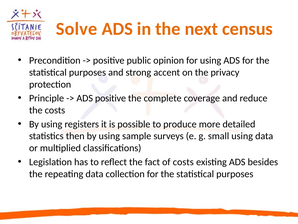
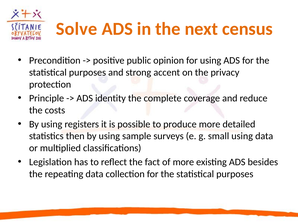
ADS positive: positive -> identity (110, 98)
of costs: costs -> more (183, 162)
